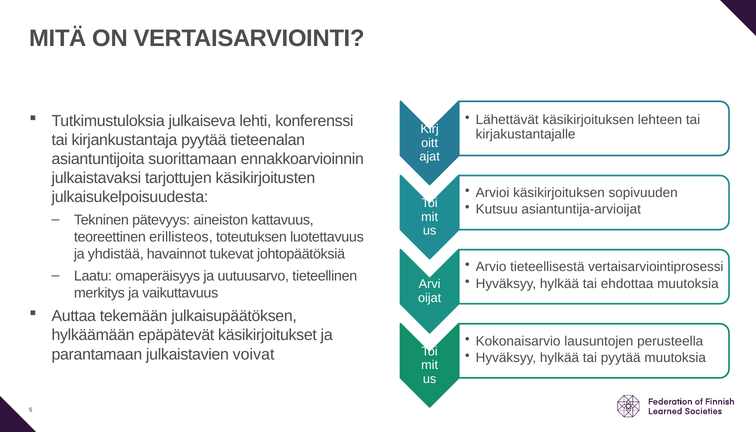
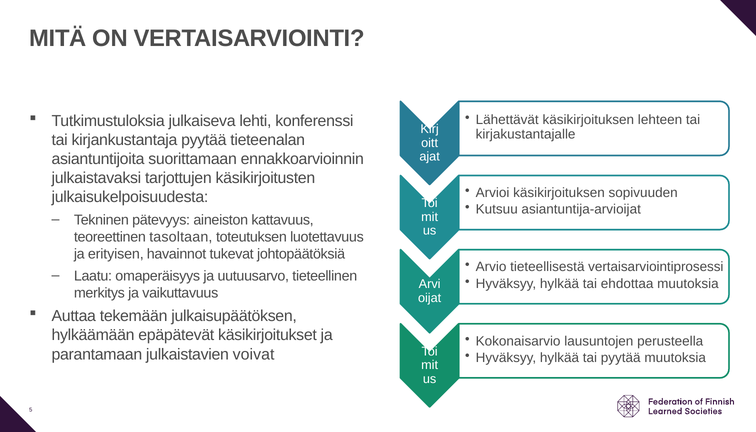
erillisteos: erillisteos -> tasoltaan (181, 237)
yhdistää: yhdistää -> erityisen (116, 254)
